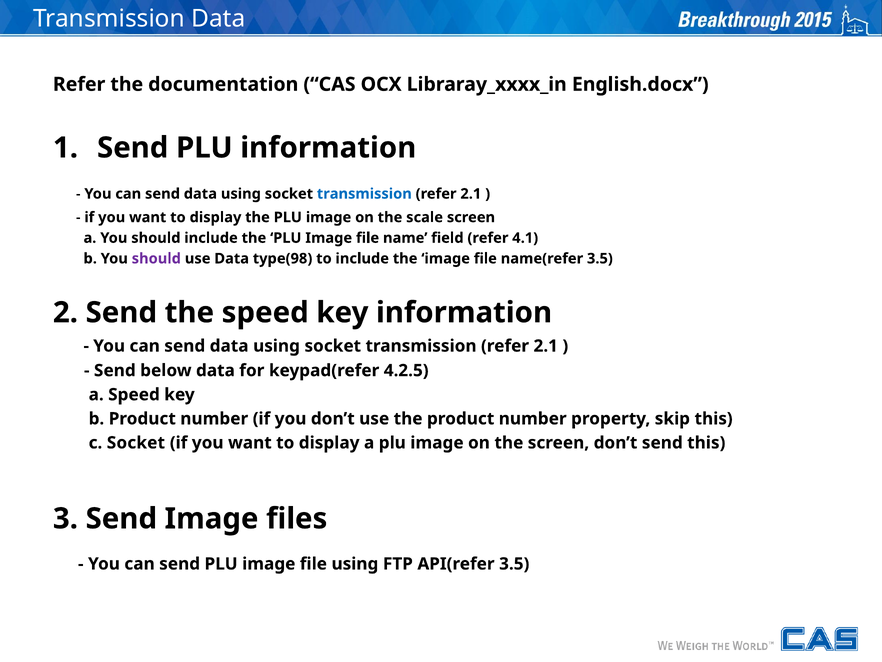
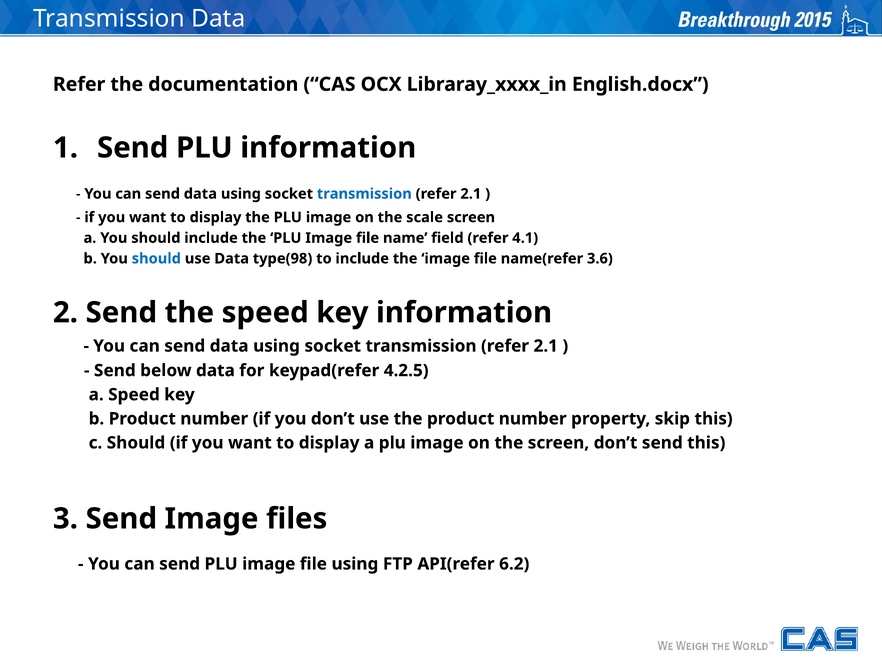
should colour: purple -> blue (156, 258)
name(refer 3.5: 3.5 -> 3.6 (600, 258)
c Socket: Socket -> Should (136, 442)
API(refer 3.5: 3.5 -> 6.2 (514, 563)
